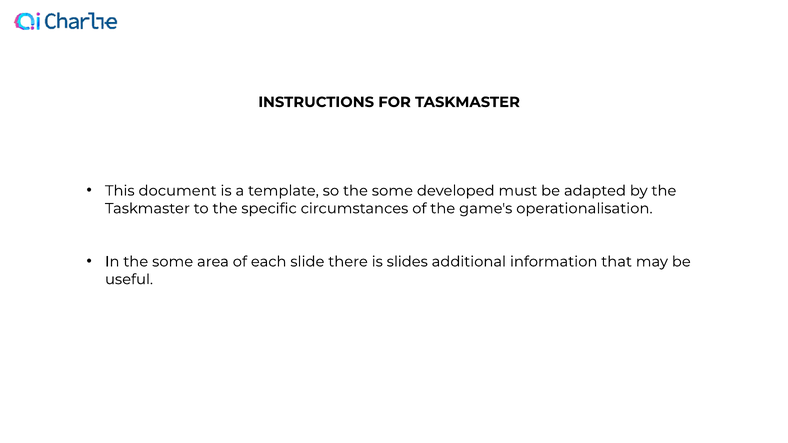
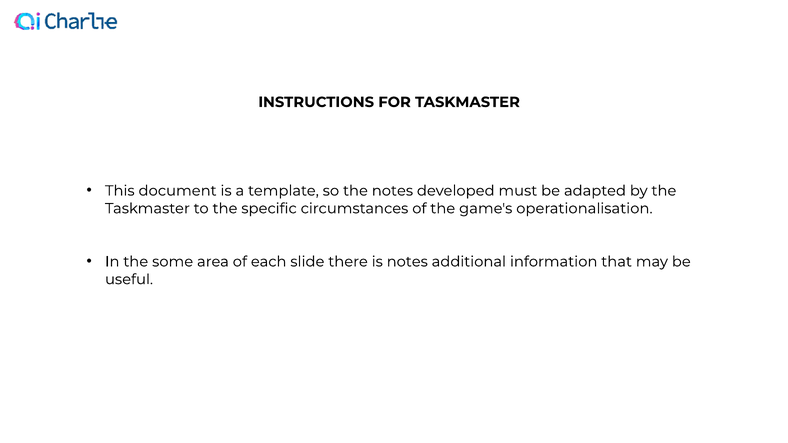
so the some: some -> notes (392, 191)
is slides: slides -> notes (407, 262)
